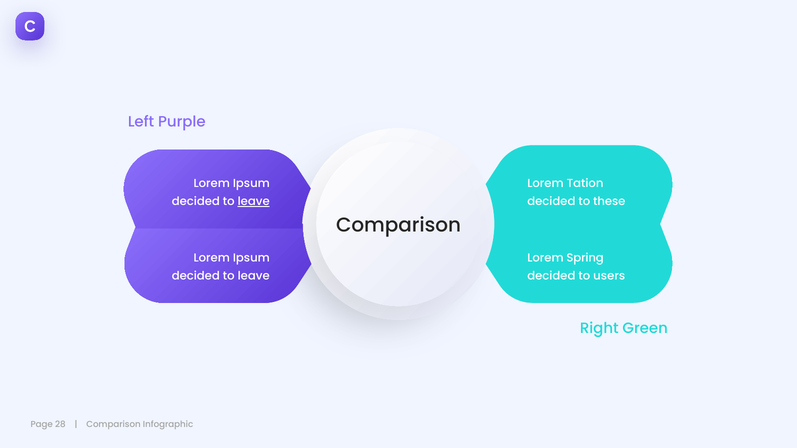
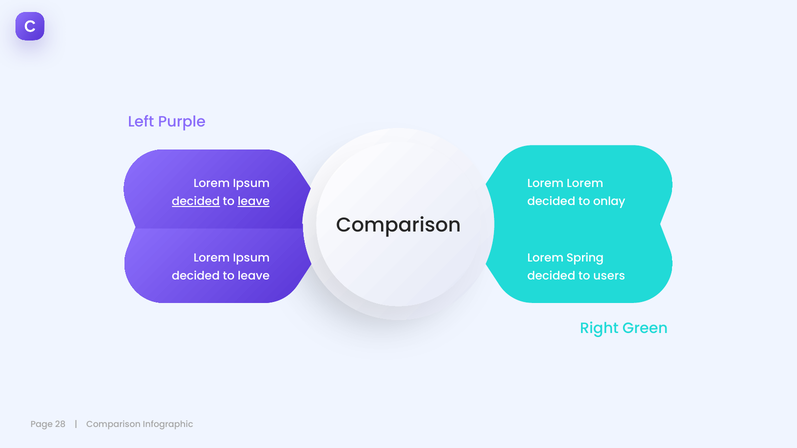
Lorem Tation: Tation -> Lorem (585, 184)
decided underline: none -> present (196, 202)
these: these -> onlay (609, 202)
